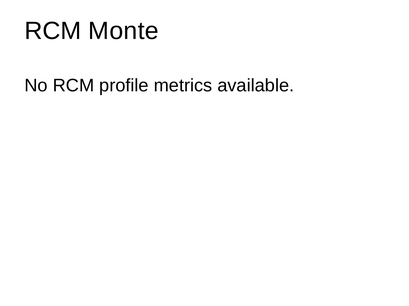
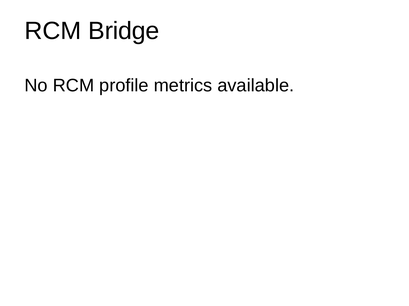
Monte: Monte -> Bridge (124, 31)
